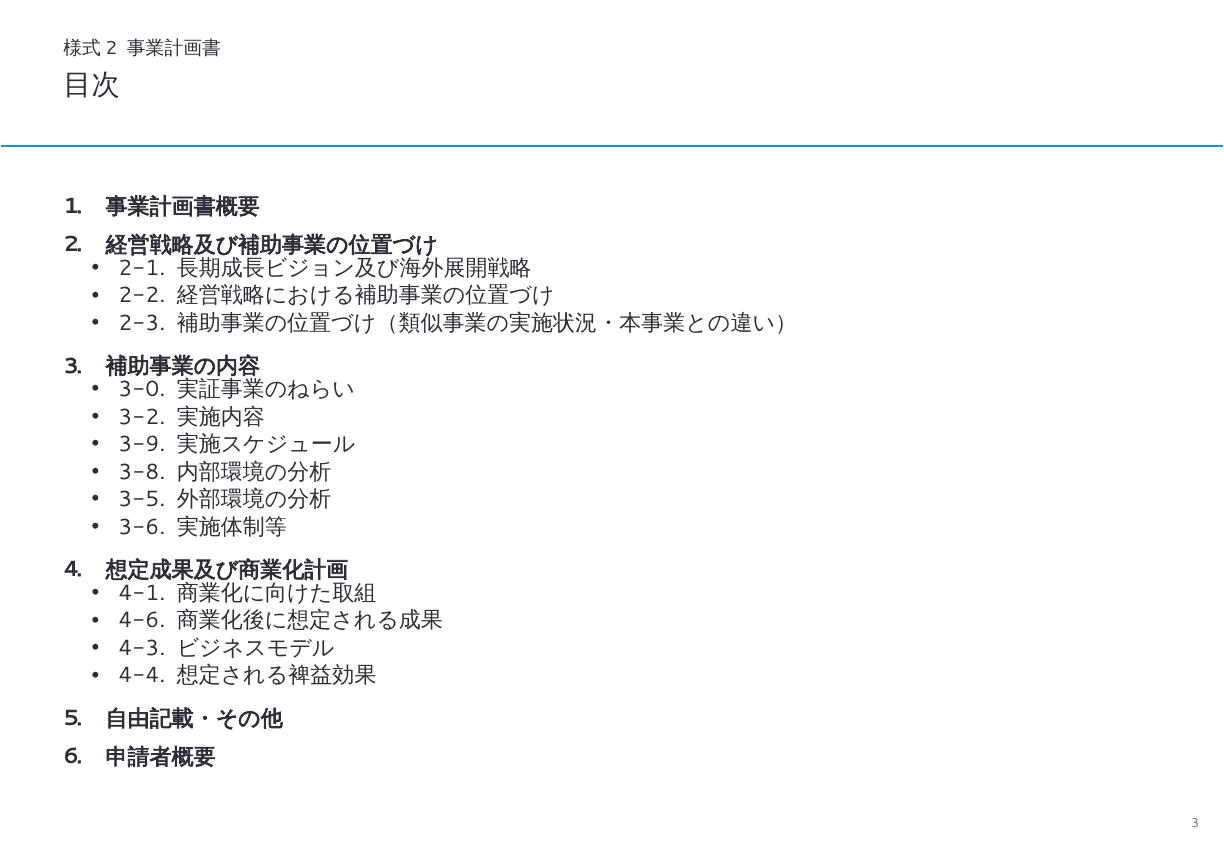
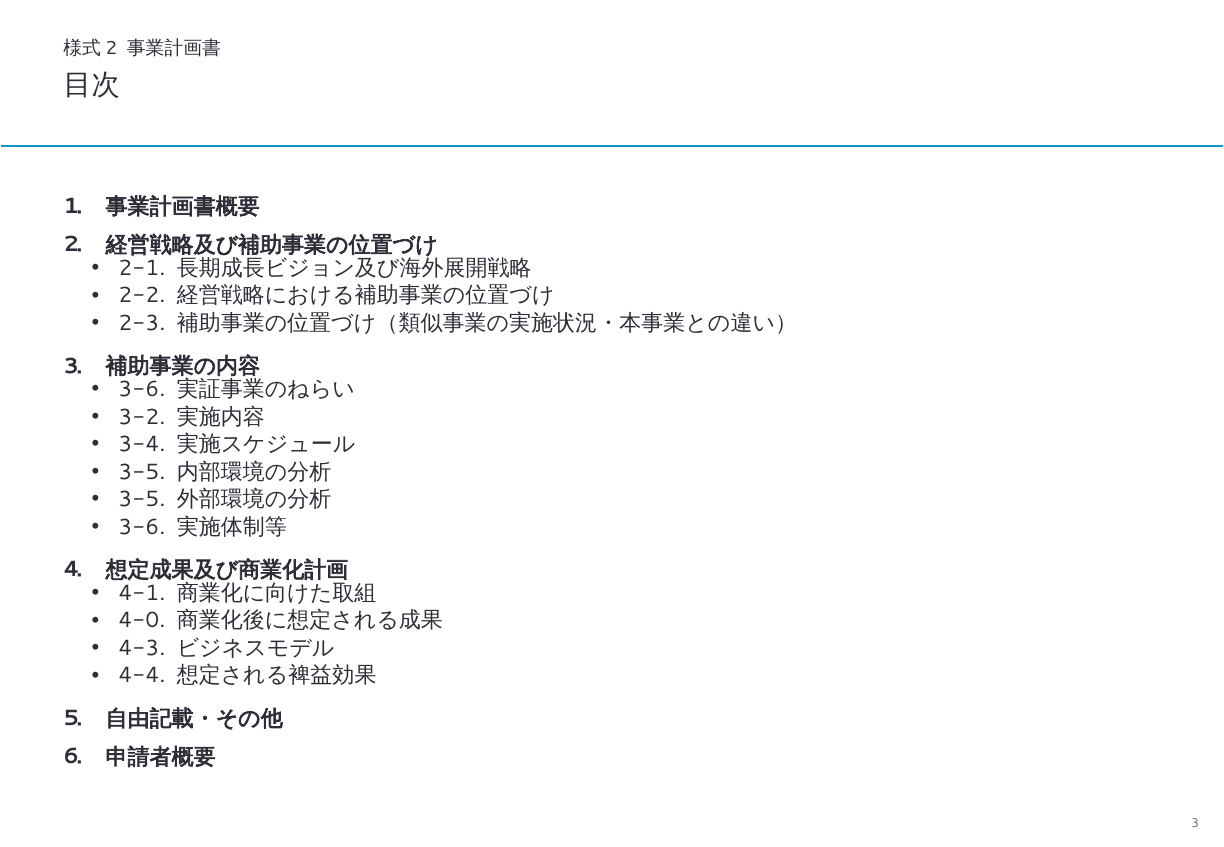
3-0: 3-0 -> 3-6 (142, 389)
3-9: 3-9 -> 3-4 (142, 445)
3-8: 3-8 -> 3-5 (142, 472)
4-6: 4-6 -> 4-0 (142, 621)
